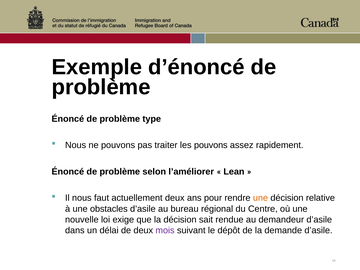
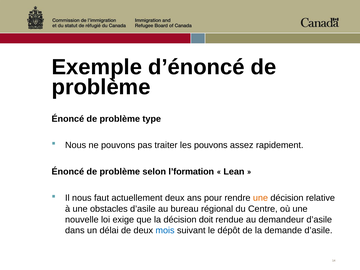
l’améliorer: l’améliorer -> l’formation (191, 172)
sait: sait -> doit (206, 220)
mois colour: purple -> blue (165, 230)
